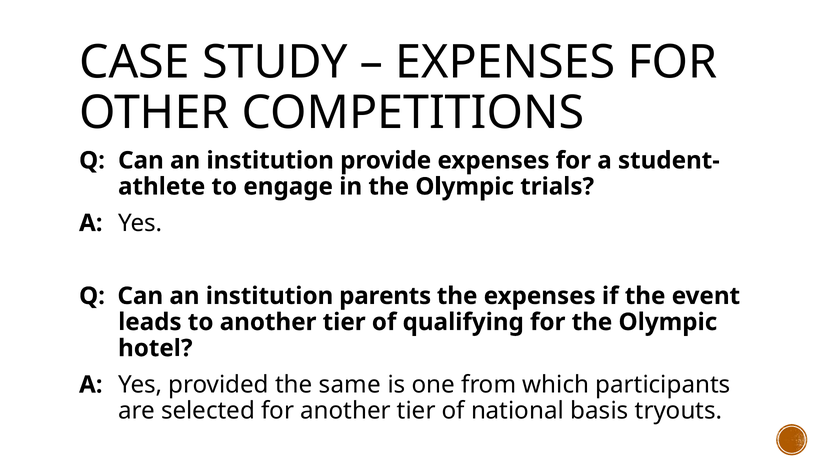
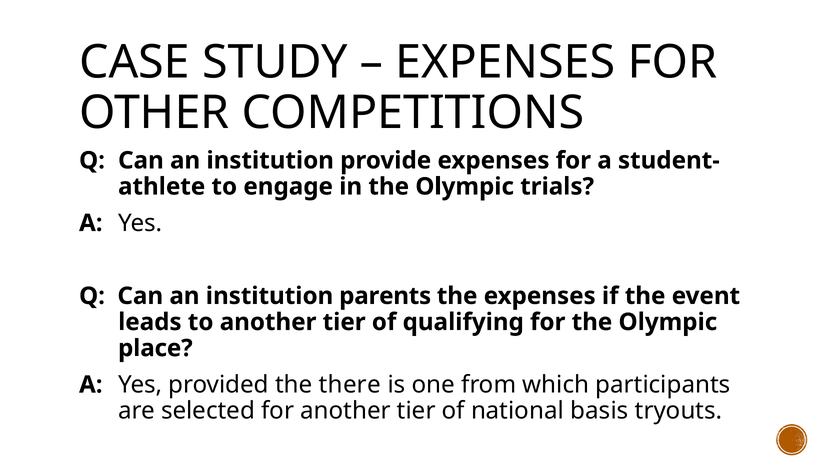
hotel: hotel -> place (155, 348)
same: same -> there (350, 385)
